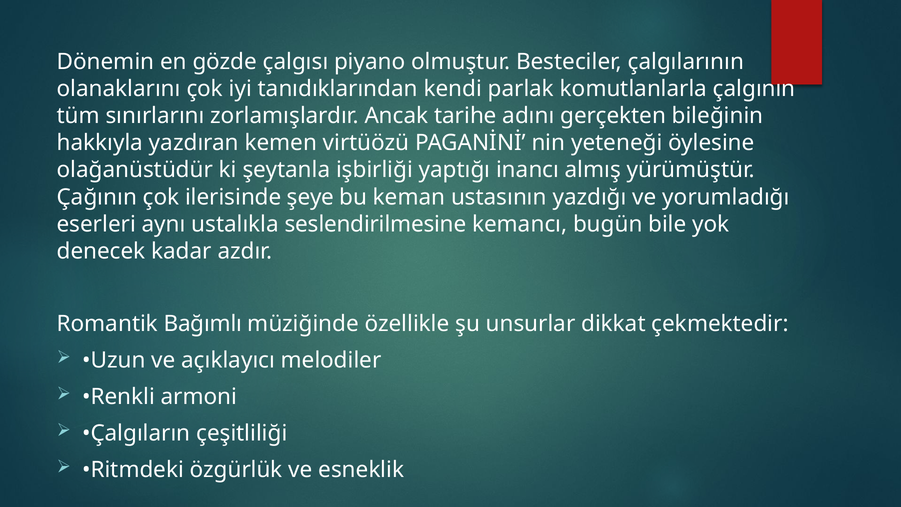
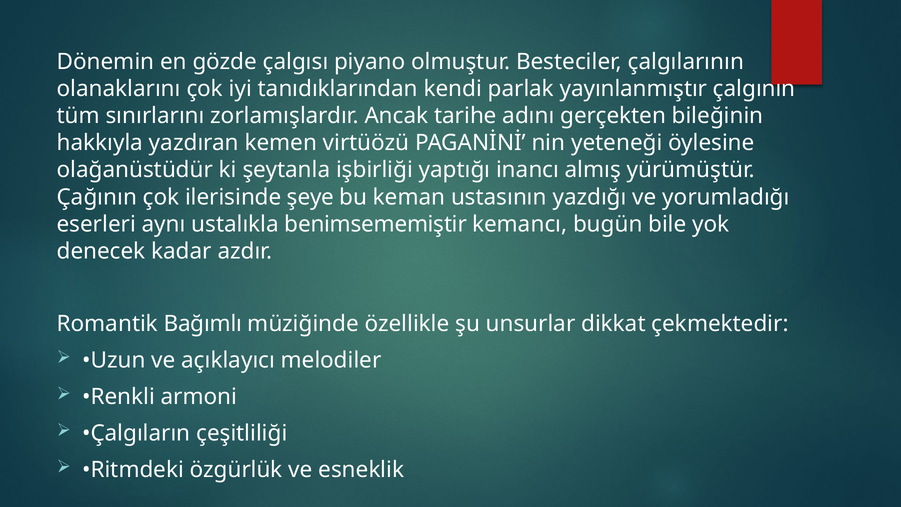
komutlanlarla: komutlanlarla -> yayınlanmıştır (634, 89)
seslendirilmesine: seslendirilmesine -> benimsememiştir (376, 224)
